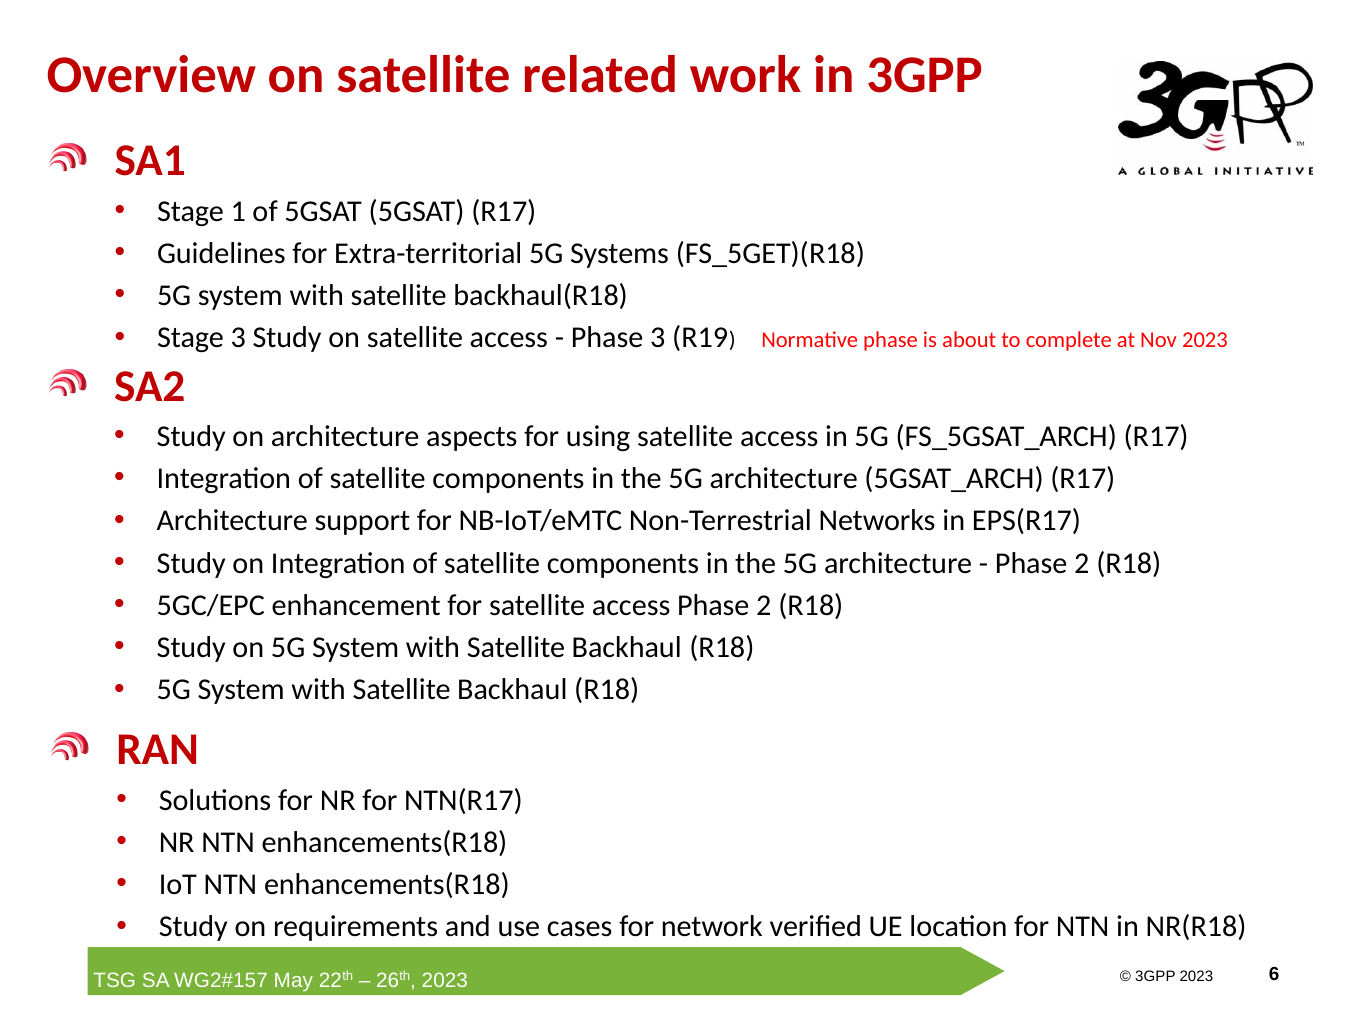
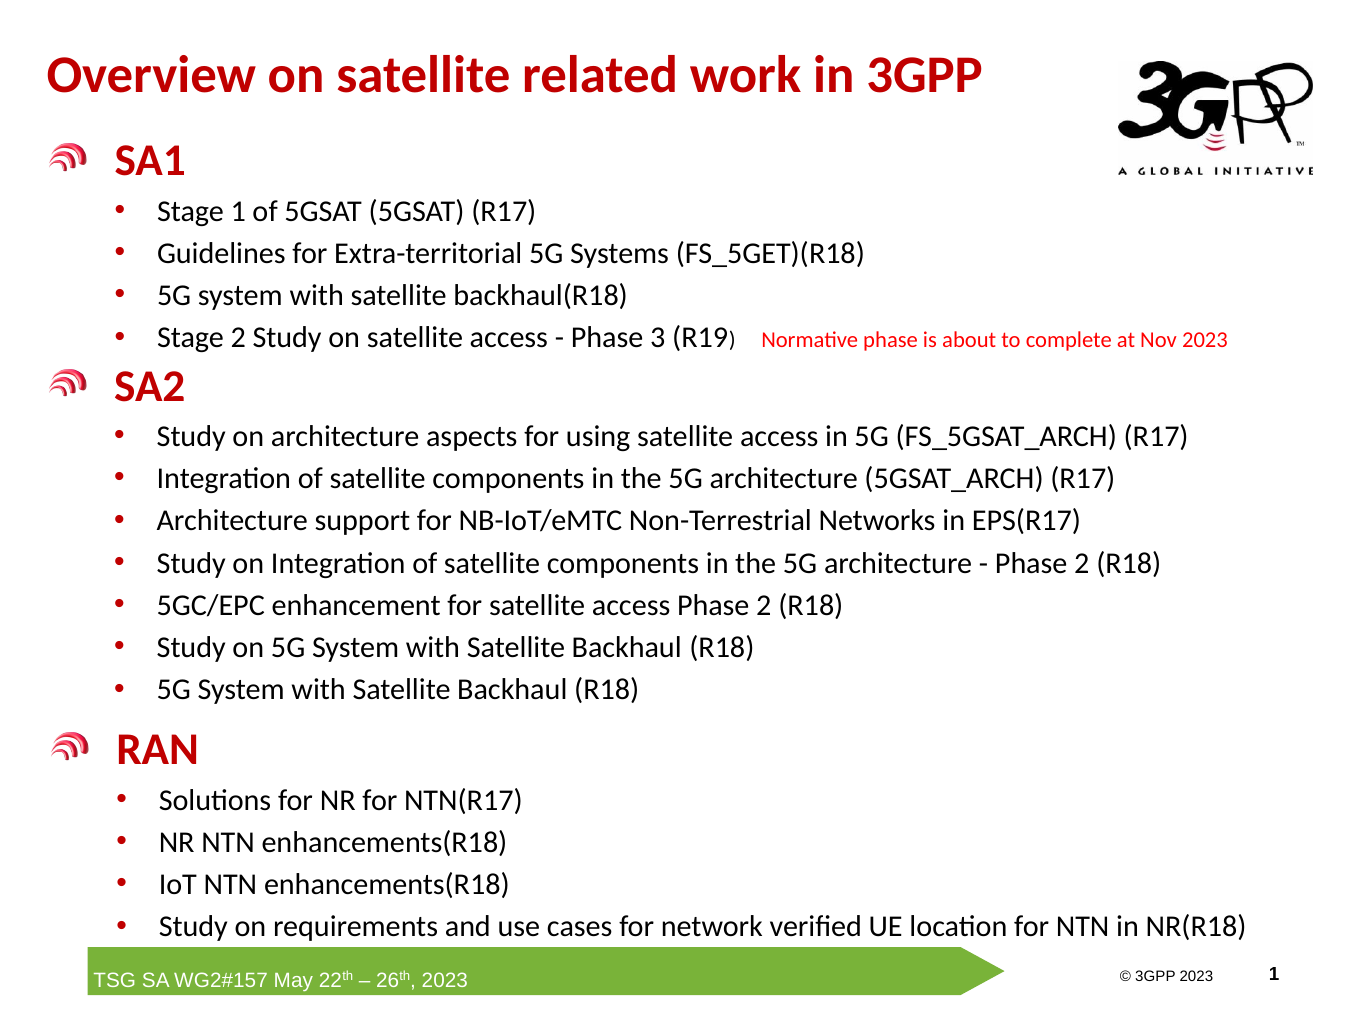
Stage 3: 3 -> 2 (238, 338)
2023 6: 6 -> 1 (1274, 974)
